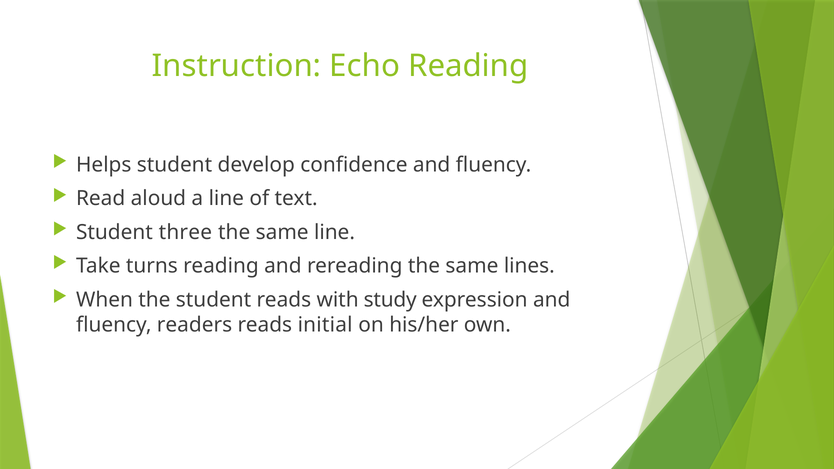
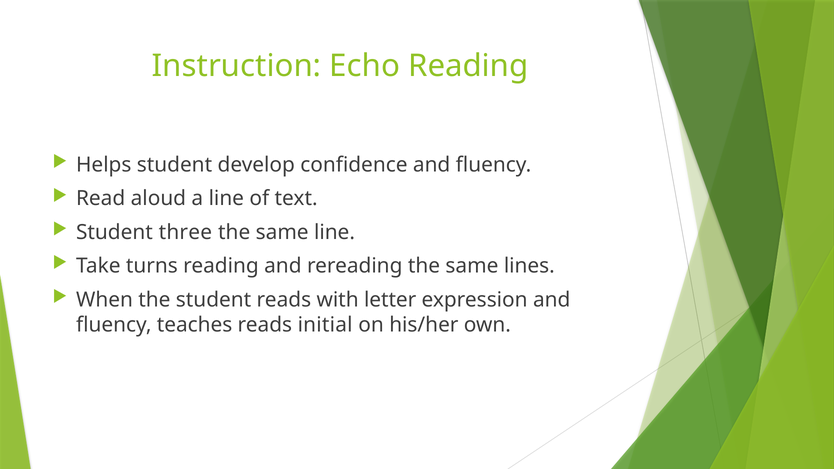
study: study -> letter (390, 300)
readers: readers -> teaches (195, 325)
